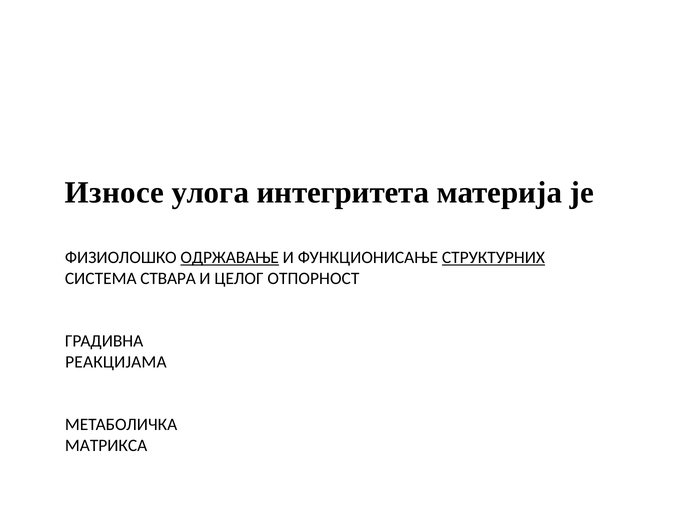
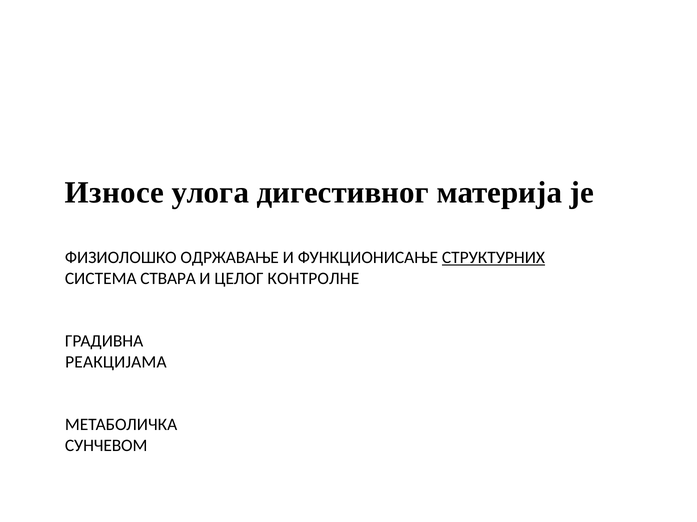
интегритета: интегритета -> дигестивног (343, 193)
ОДРЖАВАЊЕ underline: present -> none (230, 258)
ОТПОРНОСТ: ОТПОРНОСТ -> КОНТРОЛНЕ (313, 279)
МАТРИКСА: МАТРИКСА -> СУНЧЕВОМ (106, 446)
